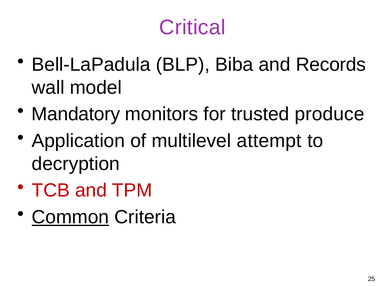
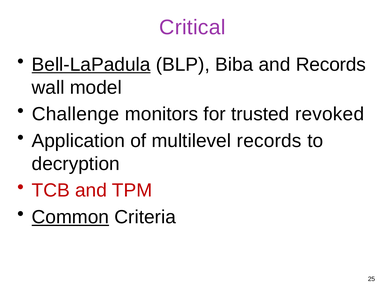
Bell-LaPadula underline: none -> present (91, 65)
Mandatory: Mandatory -> Challenge (76, 114)
produce: produce -> revoked (330, 114)
multilevel attempt: attempt -> records (269, 141)
